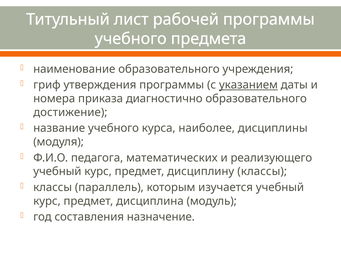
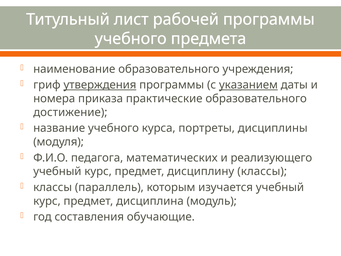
утверждения underline: none -> present (100, 85)
диагностично: диагностично -> практические (164, 99)
наиболее: наиболее -> портреты (207, 128)
назначение: назначение -> обучающие (161, 217)
